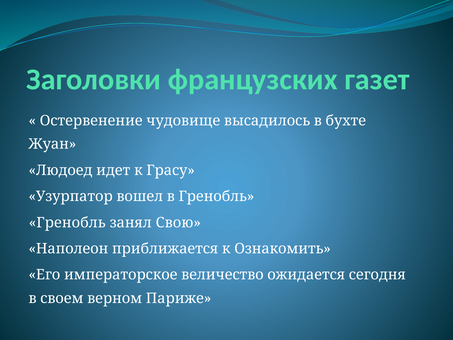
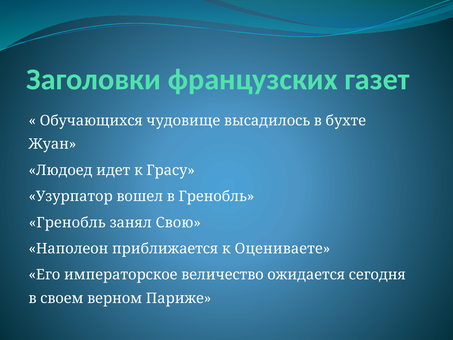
Остервенение: Остервенение -> Обучающихся (91, 121)
Ознакомить: Ознакомить -> Оцениваете (282, 249)
